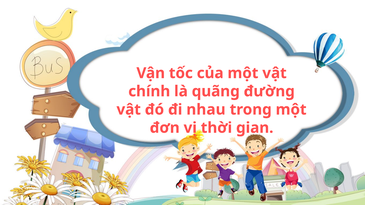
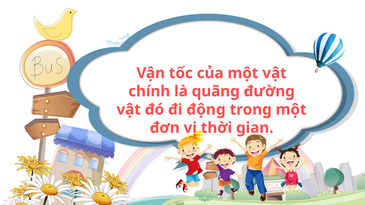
nhau: nhau -> động (206, 110)
